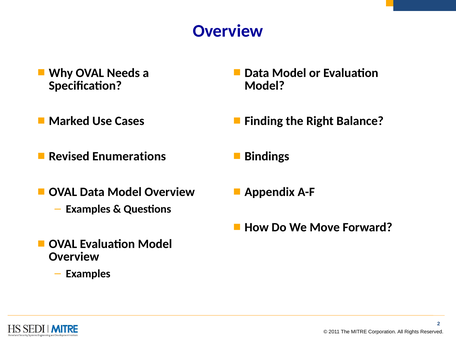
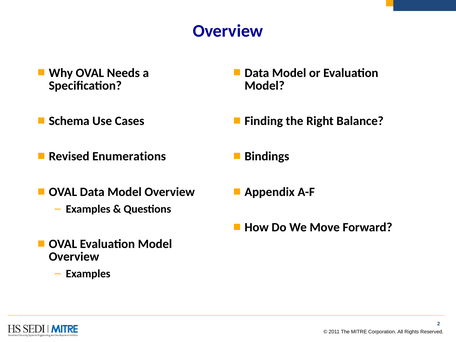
Marked: Marked -> Schema (69, 121)
